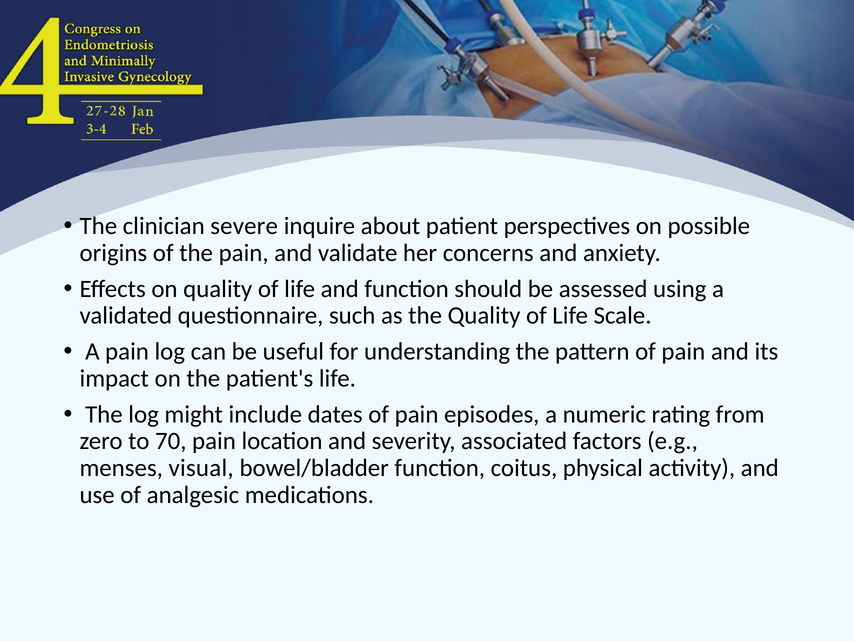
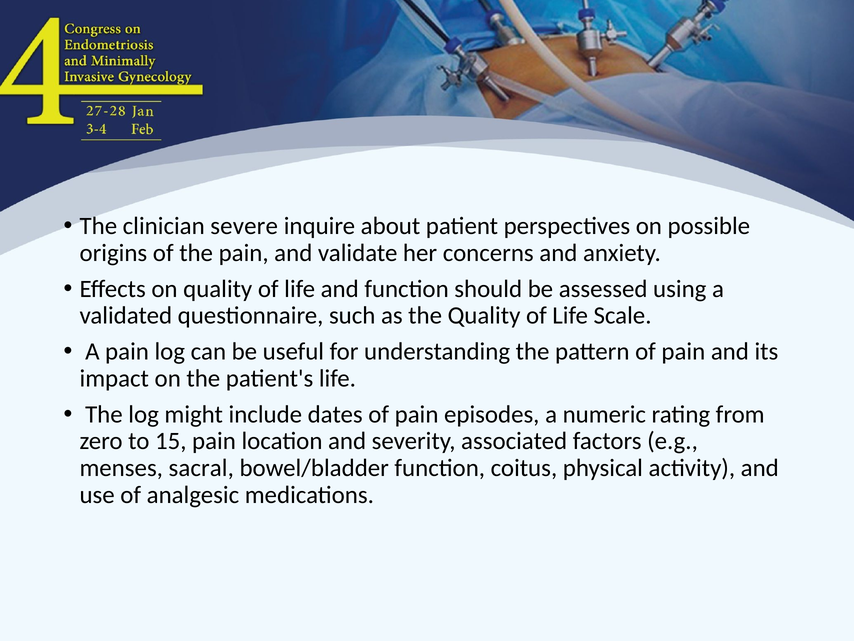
70: 70 -> 15 (171, 441)
visual: visual -> sacral (201, 468)
